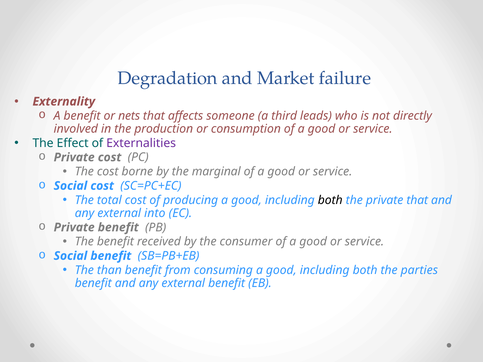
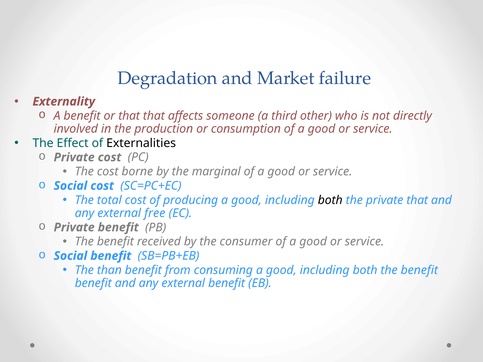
or nets: nets -> that (129, 116)
leads: leads -> other (316, 116)
Externalities colour: purple -> black (141, 143)
into: into -> free (155, 213)
both the parties: parties -> benefit (419, 270)
